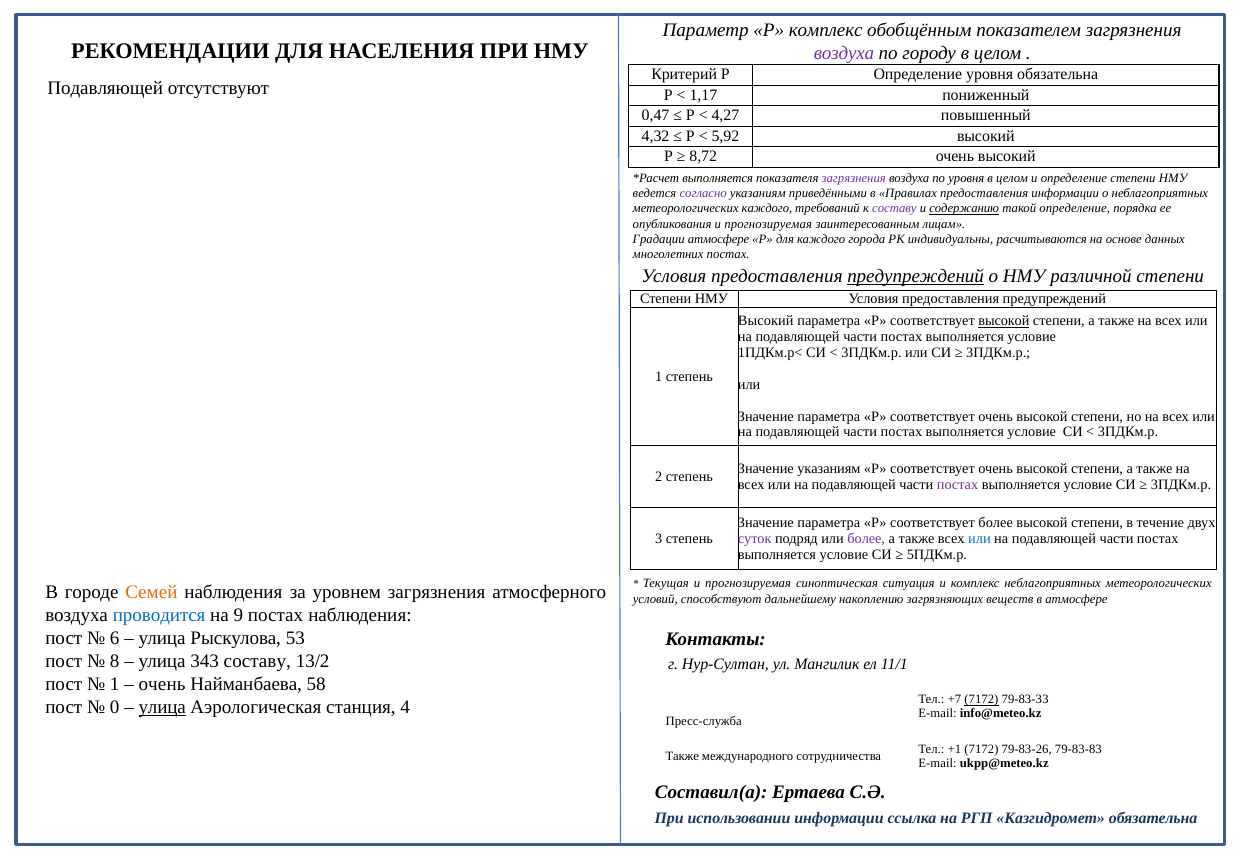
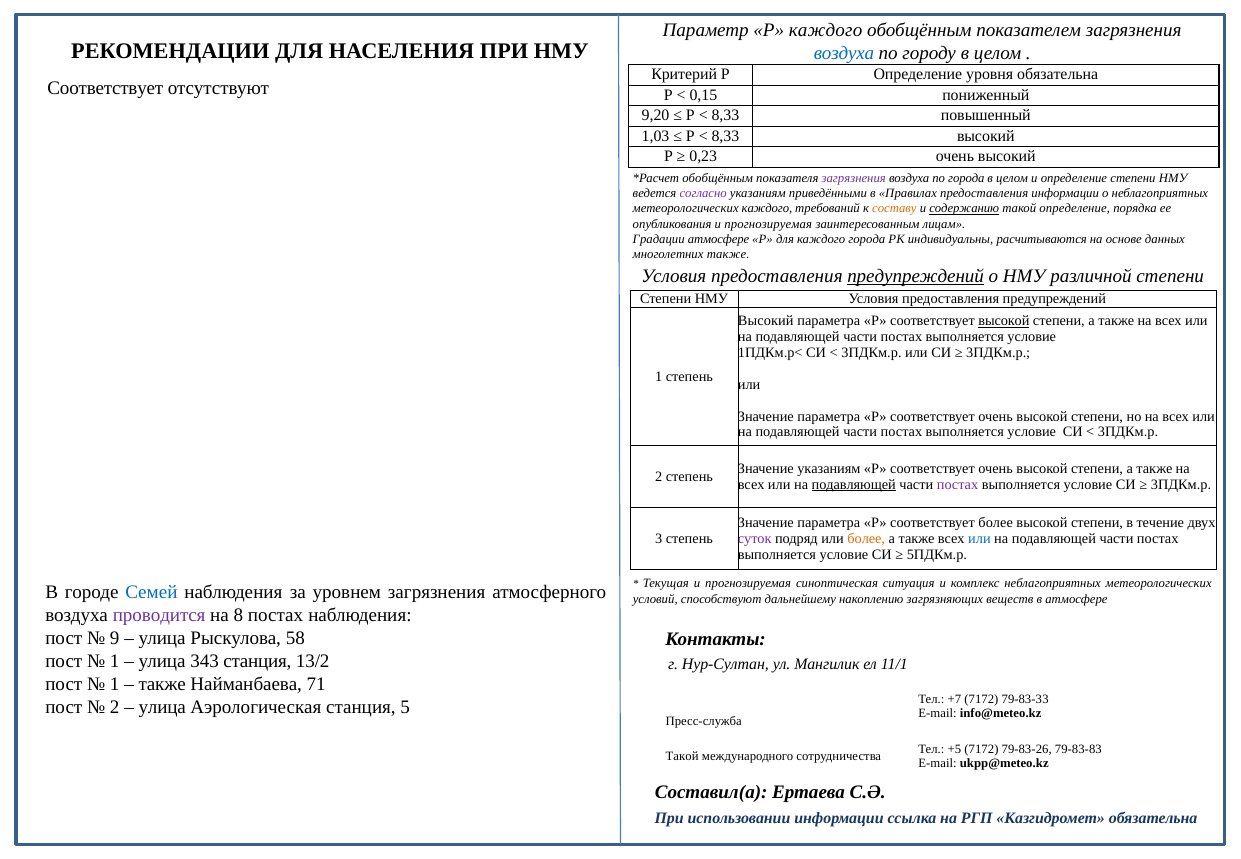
Р комплекс: комплекс -> каждого (826, 30)
воздуха colour: purple -> blue (844, 53)
Подавляющей: Подавляющей -> Соответствует (105, 88)
1,17: 1,17 -> 0,15 (703, 95)
0,47: 0,47 -> 9,20 (656, 116)
4,27: 4,27 -> 8,33 (725, 116)
4,32: 4,32 -> 1,03 (656, 136)
5,92: 5,92 -> 8,33 (725, 136)
8,72: 8,72 -> 0,23 (703, 157)
выполняется: выполняется -> обобщённым (718, 178)
по уровня: уровня -> города (966, 178)
составу colour: purple -> orange (894, 209)
многолетних постах: постах -> также (728, 254)
подавляющей underline: none -> present (854, 485)
более colour: purple -> orange (866, 539)
Семей colour: orange -> blue (151, 592)
проводится colour: blue -> purple (159, 615)
9: 9 -> 8 (238, 615)
6: 6 -> 9 (115, 638)
53: 53 -> 58 (295, 638)
8: 8 -> 1 (115, 661)
343 составу: составу -> станция (257, 661)
очень: очень -> также (162, 684)
58: 58 -> 71 (316, 684)
7172 underline: present -> none (981, 700)
0: 0 -> 2 (115, 707)
улица underline: present -> none (162, 707)
4: 4 -> 5 (405, 707)
+1: +1 -> +5 (954, 749)
Также: Также -> Такой (682, 756)
